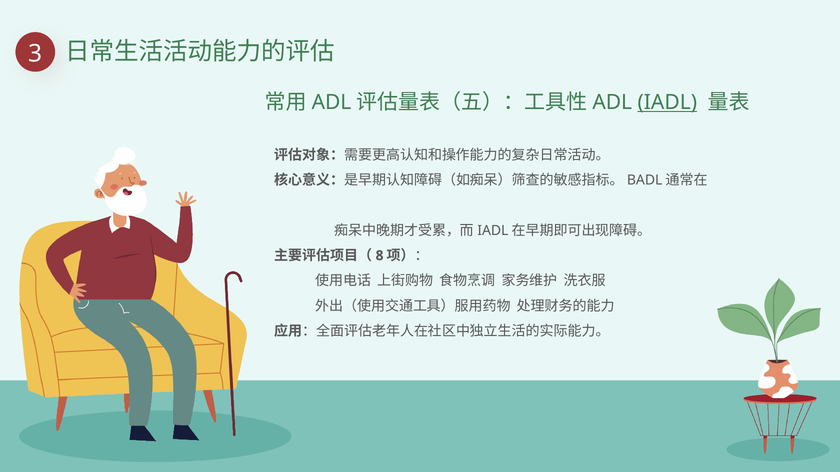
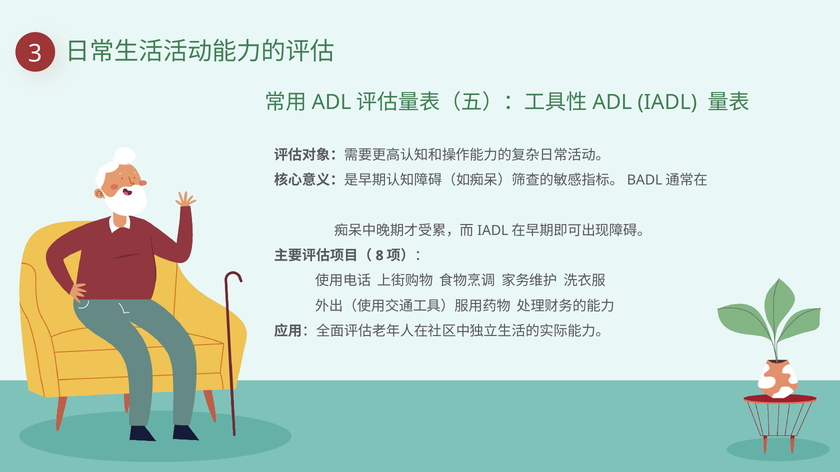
IADL underline: present -> none (667, 102)
